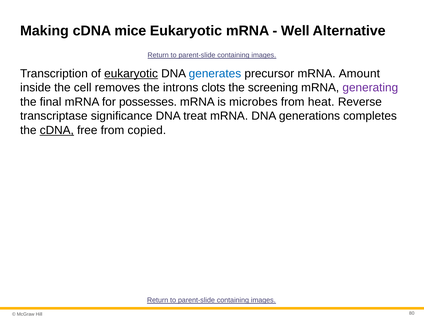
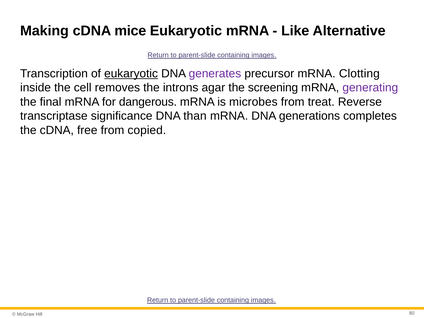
Well: Well -> Like (295, 31)
generates colour: blue -> purple (215, 74)
Amount: Amount -> Clotting (359, 74)
clots: clots -> agar (213, 88)
possesses: possesses -> dangerous (148, 102)
heat: heat -> treat (321, 102)
treat: treat -> than (195, 116)
cDNA underline: present -> none (57, 130)
